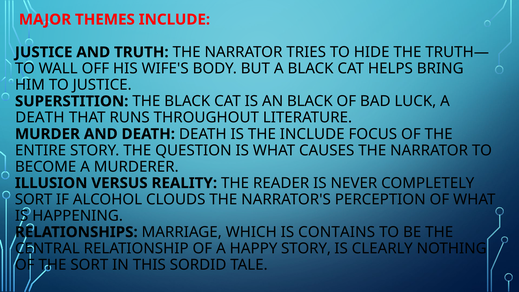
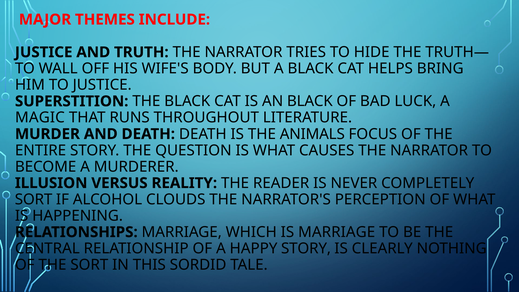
DEATH: DEATH -> MAGIC (40, 118)
THE INCLUDE: INCLUDE -> ANIMALS (312, 134)
IS CONTAINS: CONTAINS -> MARRIAGE (337, 232)
